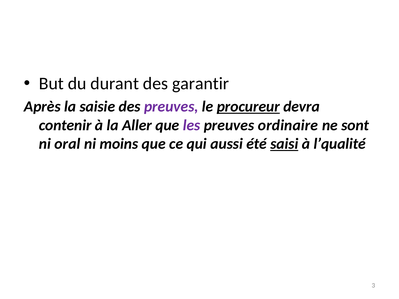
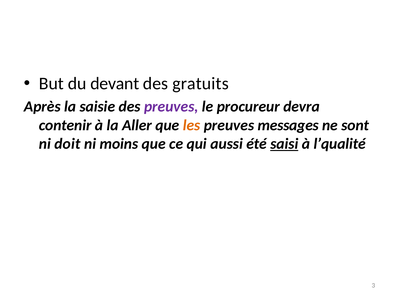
durant: durant -> devant (115, 84)
garantir: garantir -> gratuits (201, 84)
procureur underline: present -> none (248, 107)
les colour: purple -> orange (192, 125)
ordinaire: ordinaire -> messages (288, 125)
oral: oral -> doit (67, 144)
